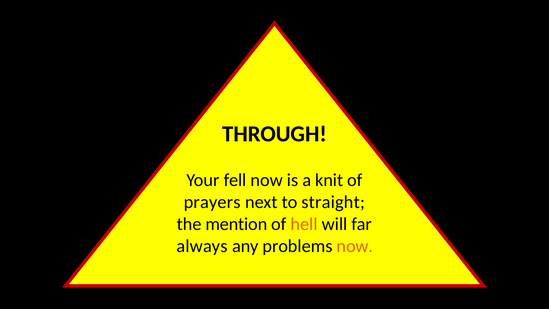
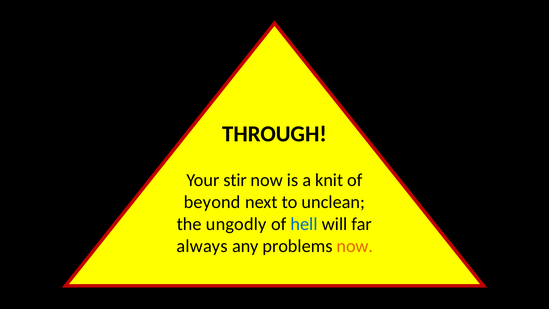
fell: fell -> stir (235, 180)
prayers: prayers -> beyond (212, 202)
straight: straight -> unclean (333, 202)
mention: mention -> ungodly (236, 224)
hell colour: orange -> blue (304, 224)
